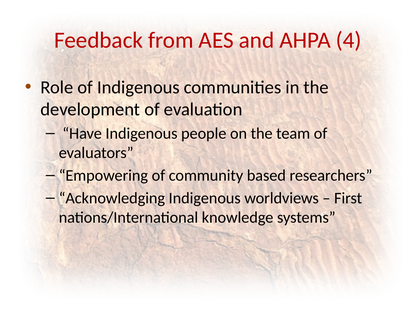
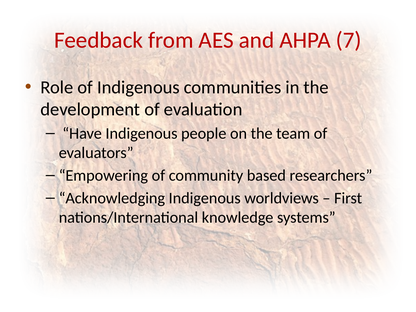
4: 4 -> 7 (349, 40)
